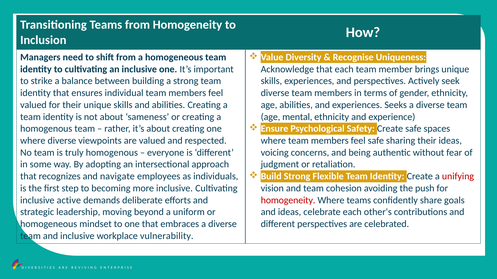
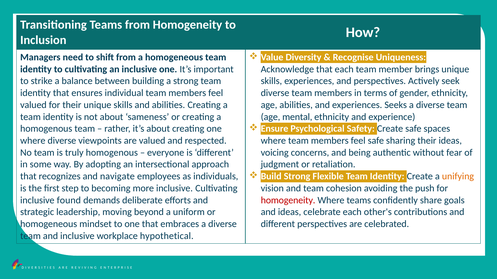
unifying colour: red -> orange (458, 177)
active: active -> found (69, 201)
vulnerability: vulnerability -> hypothetical (167, 236)
